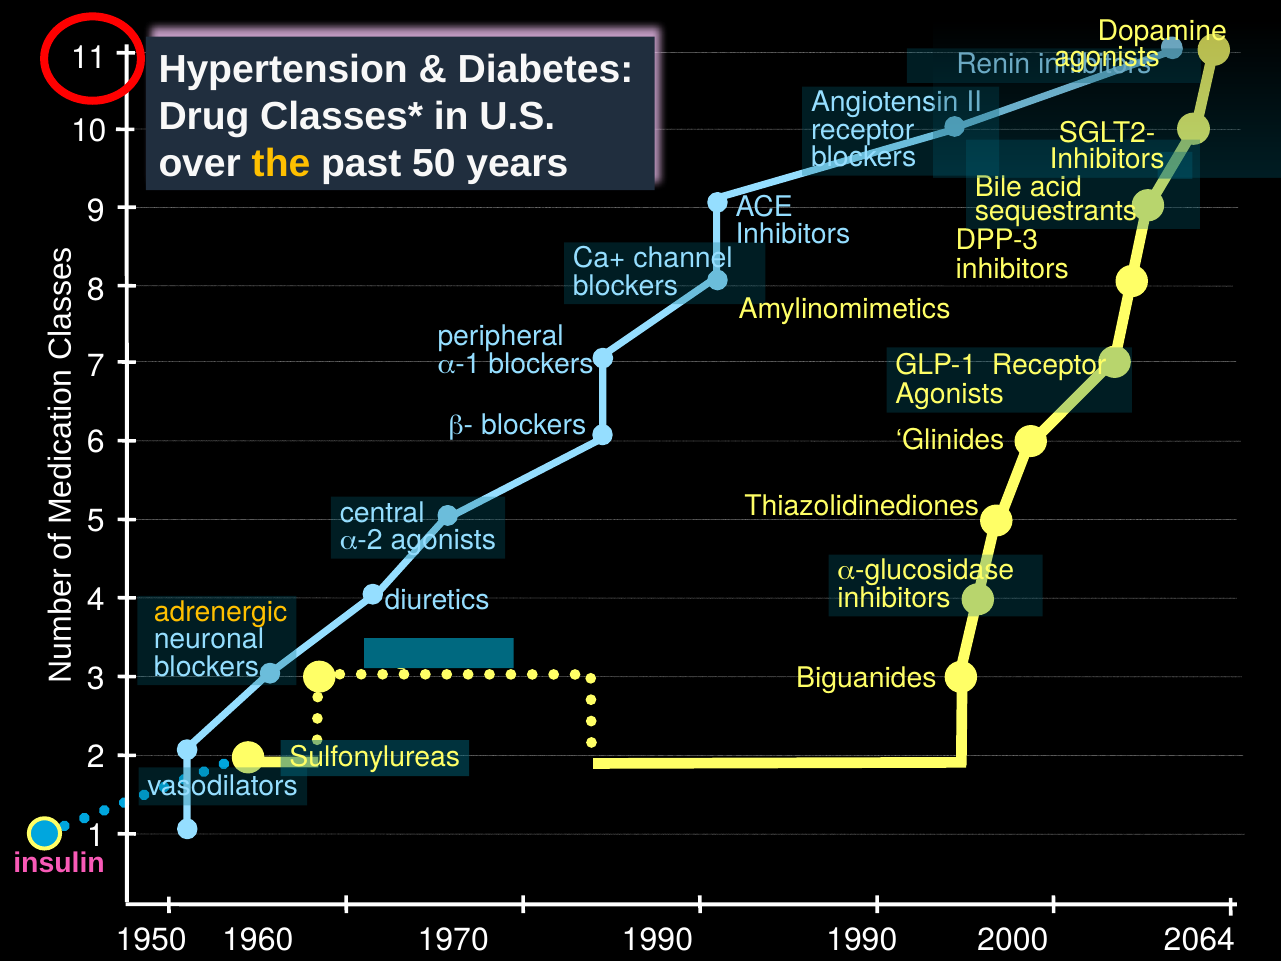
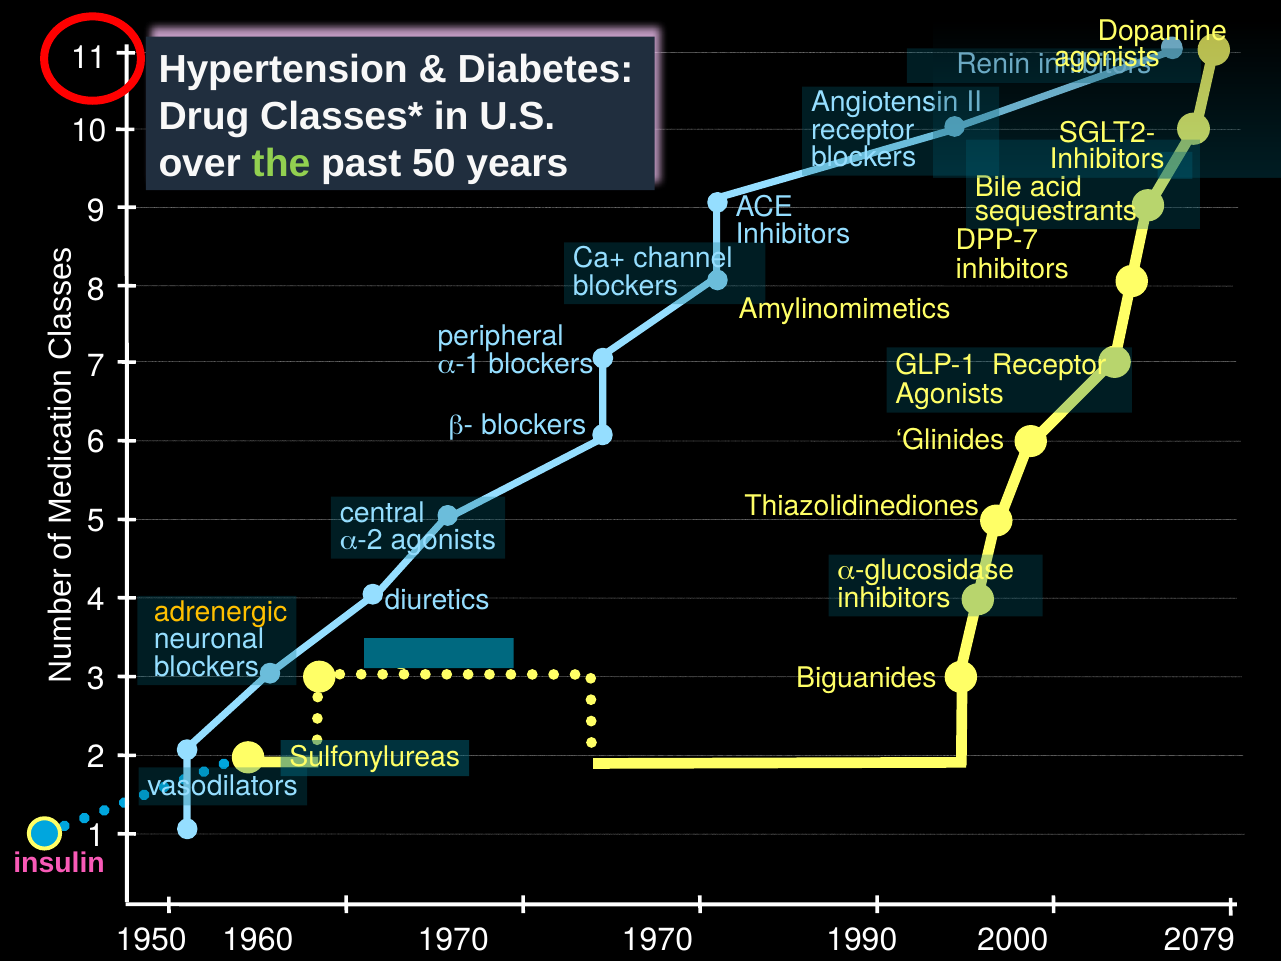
the colour: yellow -> light green (281, 163)
DPP-3: DPP-3 -> DPP-7 (997, 240)
1970 1990: 1990 -> 1970 (657, 940)
2064: 2064 -> 2079 (1199, 940)
